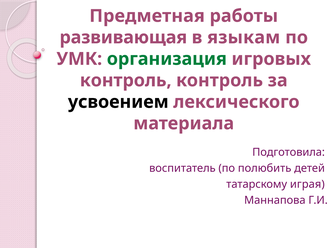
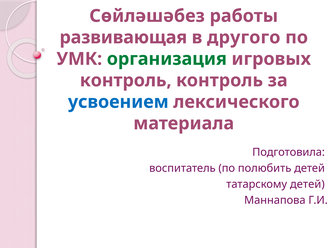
Предметная: Предметная -> Сөйләшәбез (147, 16)
языкам: языкам -> другого (244, 37)
усвоением colour: black -> blue (118, 102)
татарскому играя: играя -> детей (307, 184)
